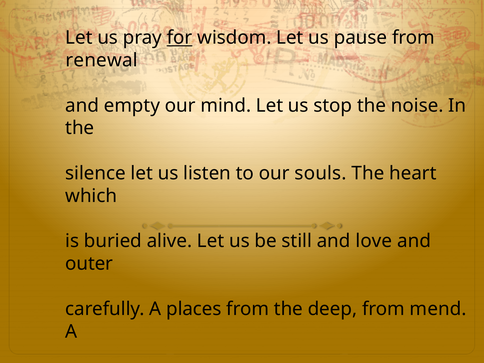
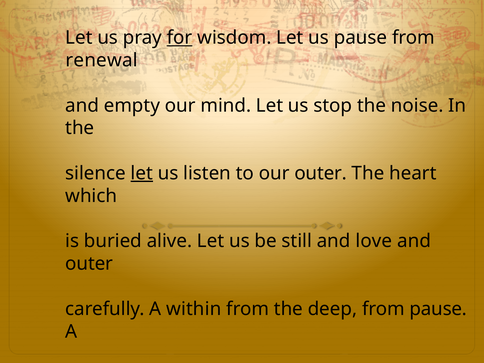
let underline: none -> present (142, 173)
our souls: souls -> outer (321, 173)
A places: places -> within (194, 309)
from mend: mend -> pause (438, 309)
